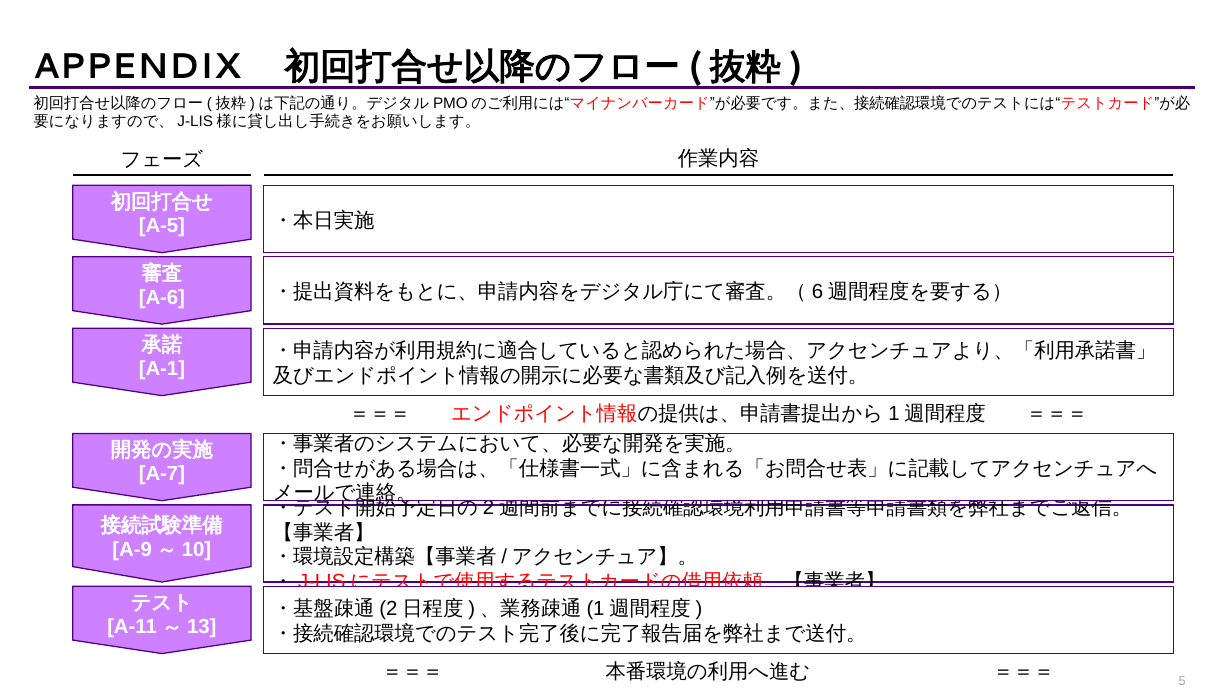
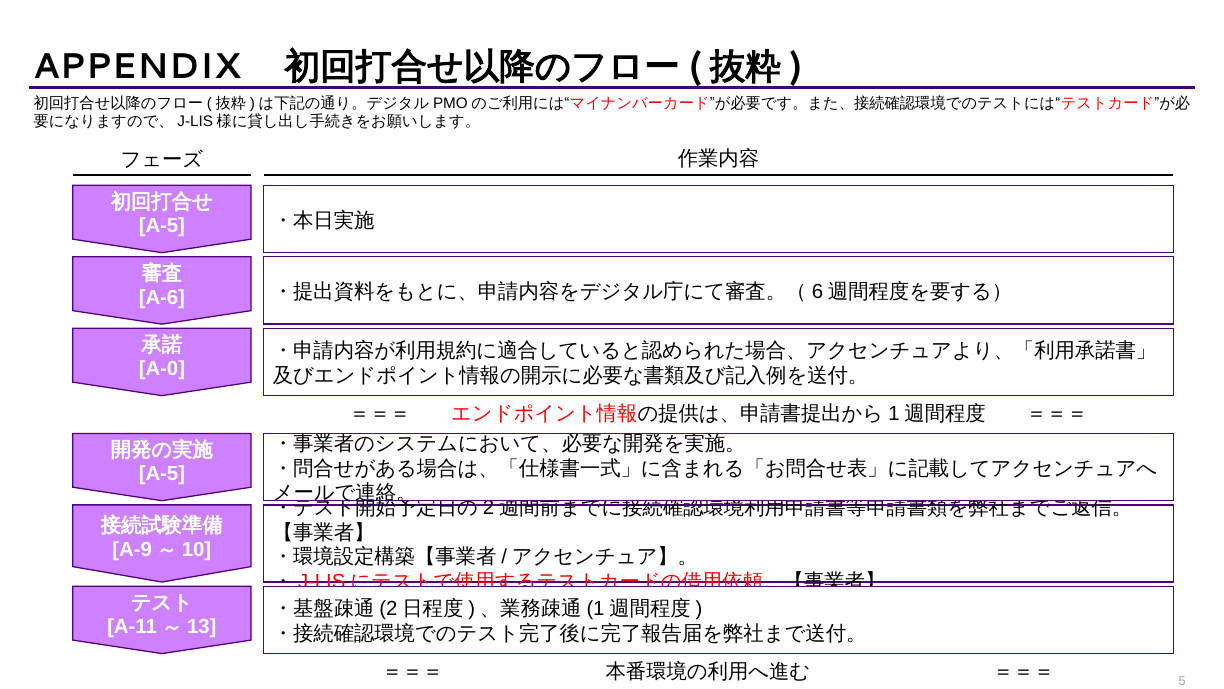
A-1: A-1 -> A-0 (162, 369)
A-7: A-7 -> A-5 (162, 474)
